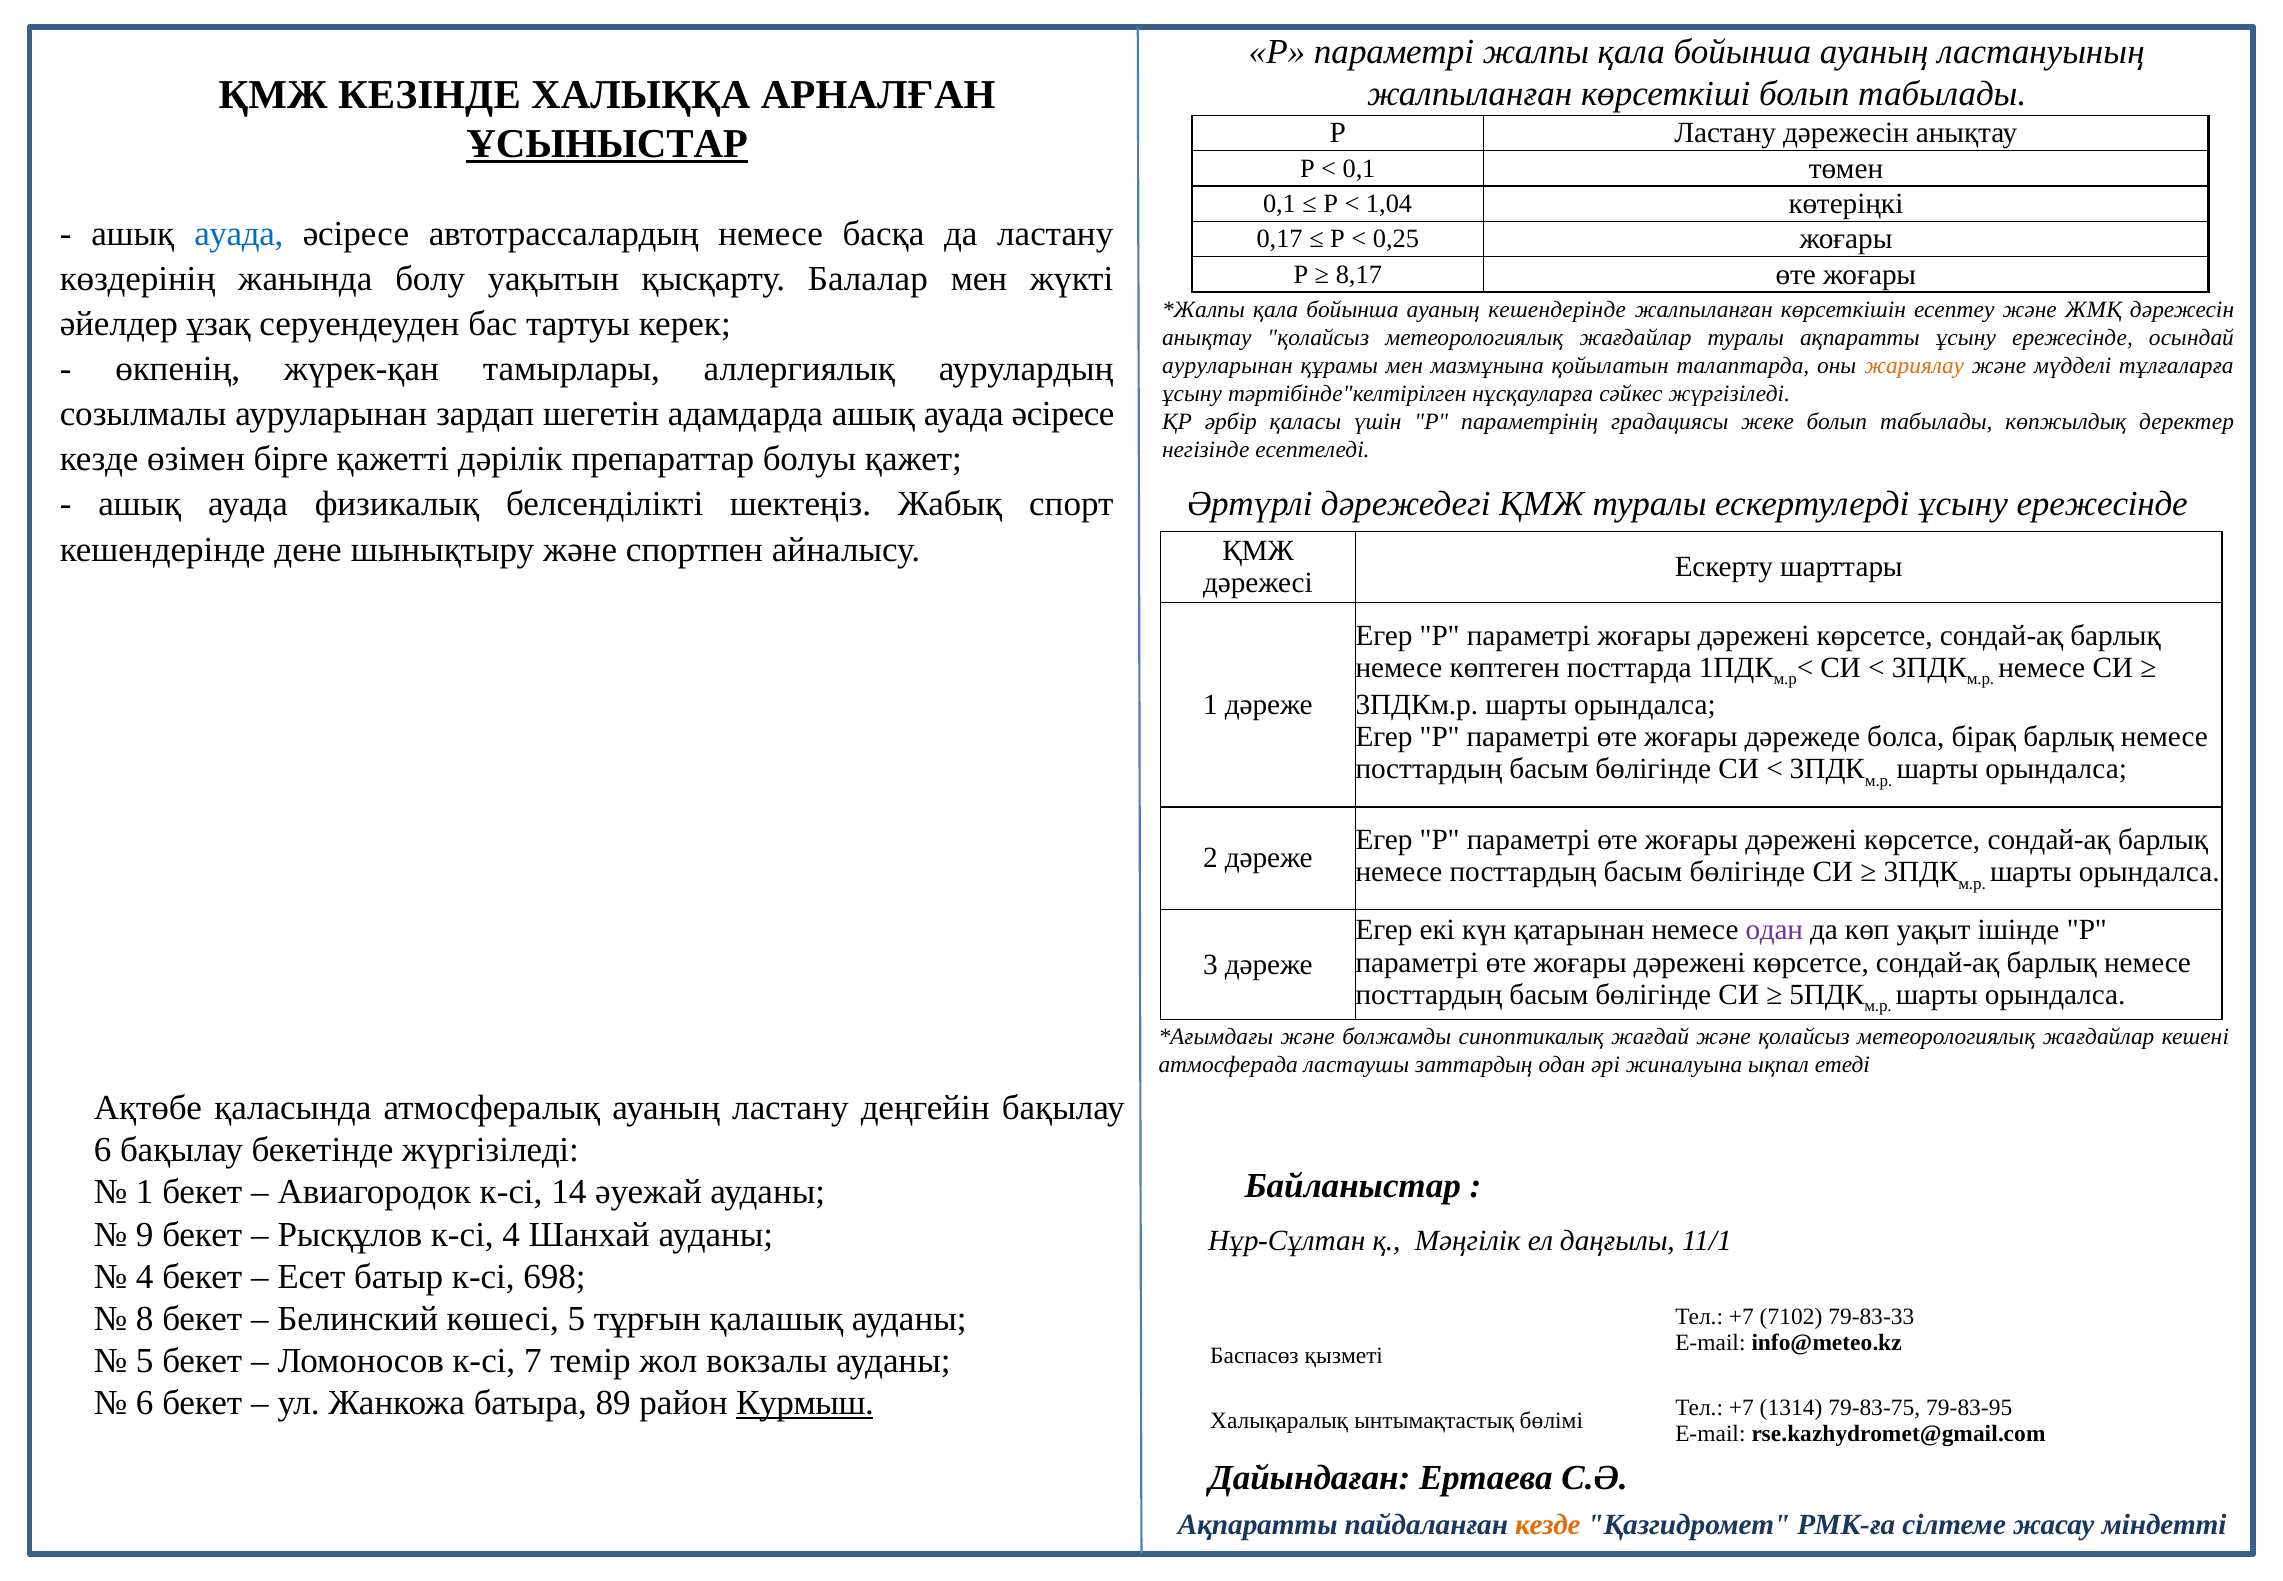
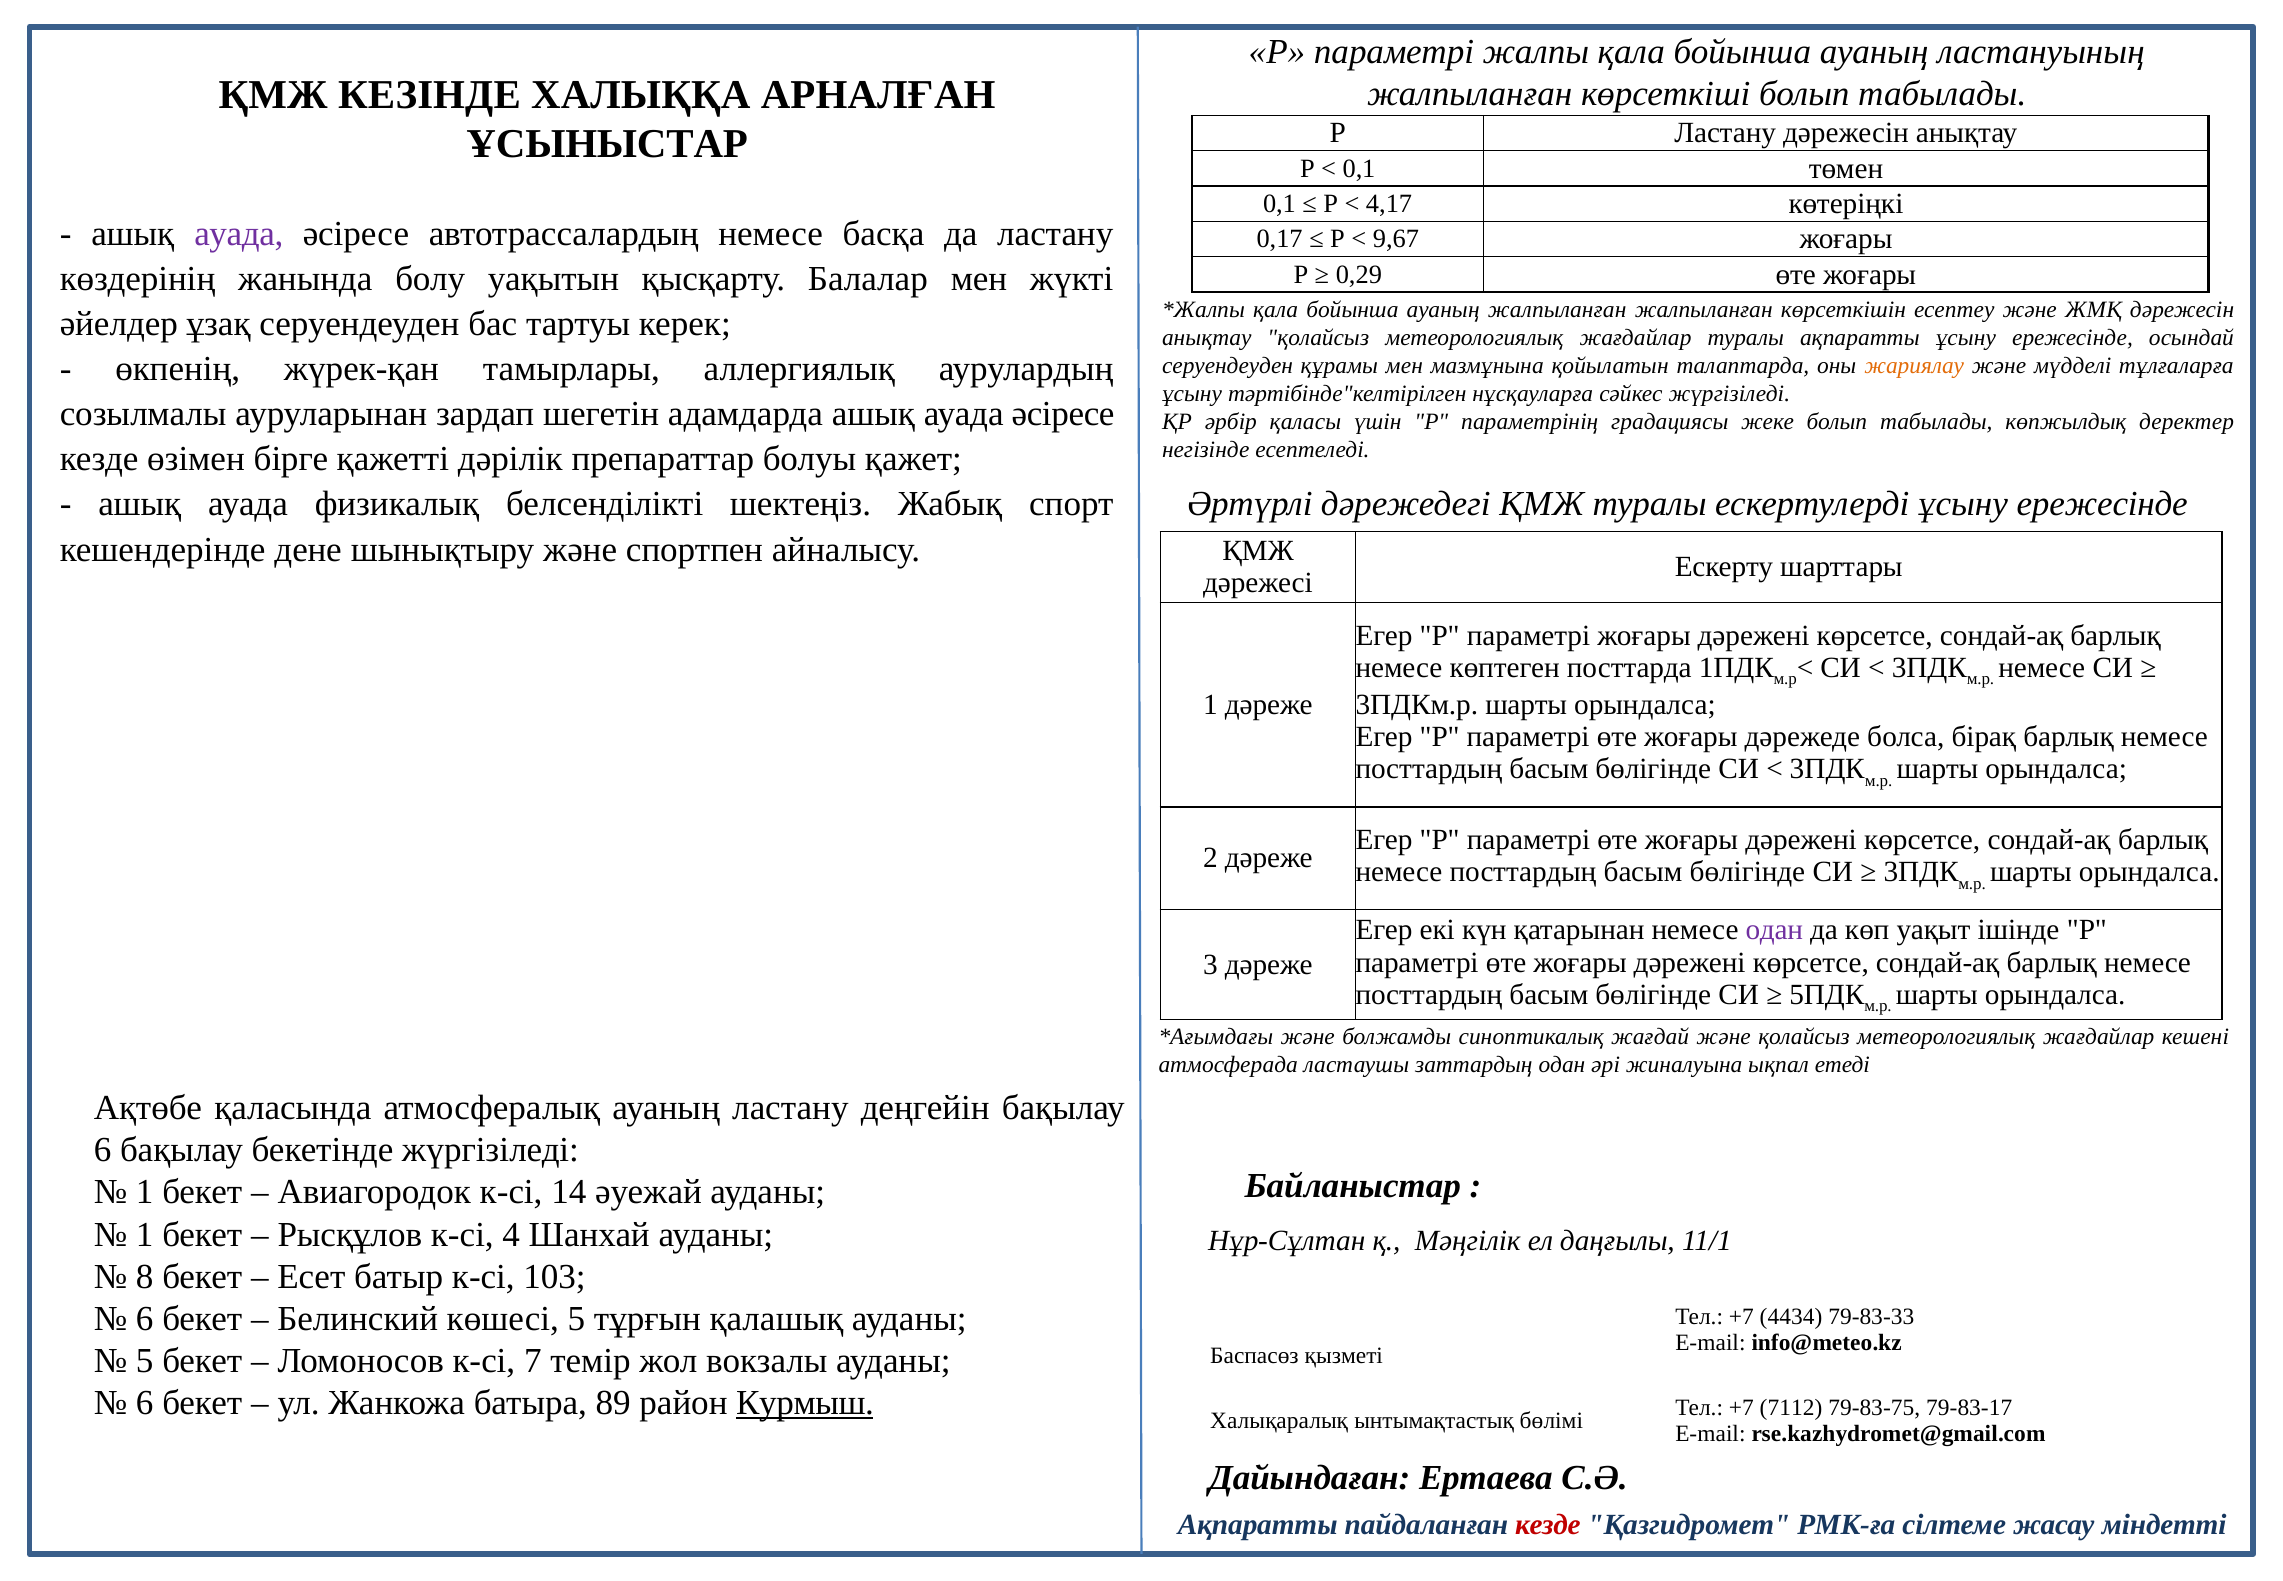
ҰСЫНЫСТАР underline: present -> none (607, 144)
1,04: 1,04 -> 4,17 (1389, 204)
ауада colour: blue -> purple (239, 234)
0,25: 0,25 -> 9,67 (1396, 239)
8,17: 8,17 -> 0,29 (1359, 274)
ауаның кешендерінде: кешендерінде -> жалпыланған (1557, 310)
ауруларынан: ауруларынан -> серуендеуден (1228, 366)
9: 9 -> 1 (145, 1234)
4: 4 -> 8 (145, 1276)
698: 698 -> 103 (554, 1276)
8: 8 -> 6 (145, 1318)
7102: 7102 -> 4434 (1791, 1316)
1314: 1314 -> 7112 (1791, 1407)
79-83-95: 79-83-95 -> 79-83-17 (1969, 1407)
кезде colour: orange -> red (1548, 1525)
